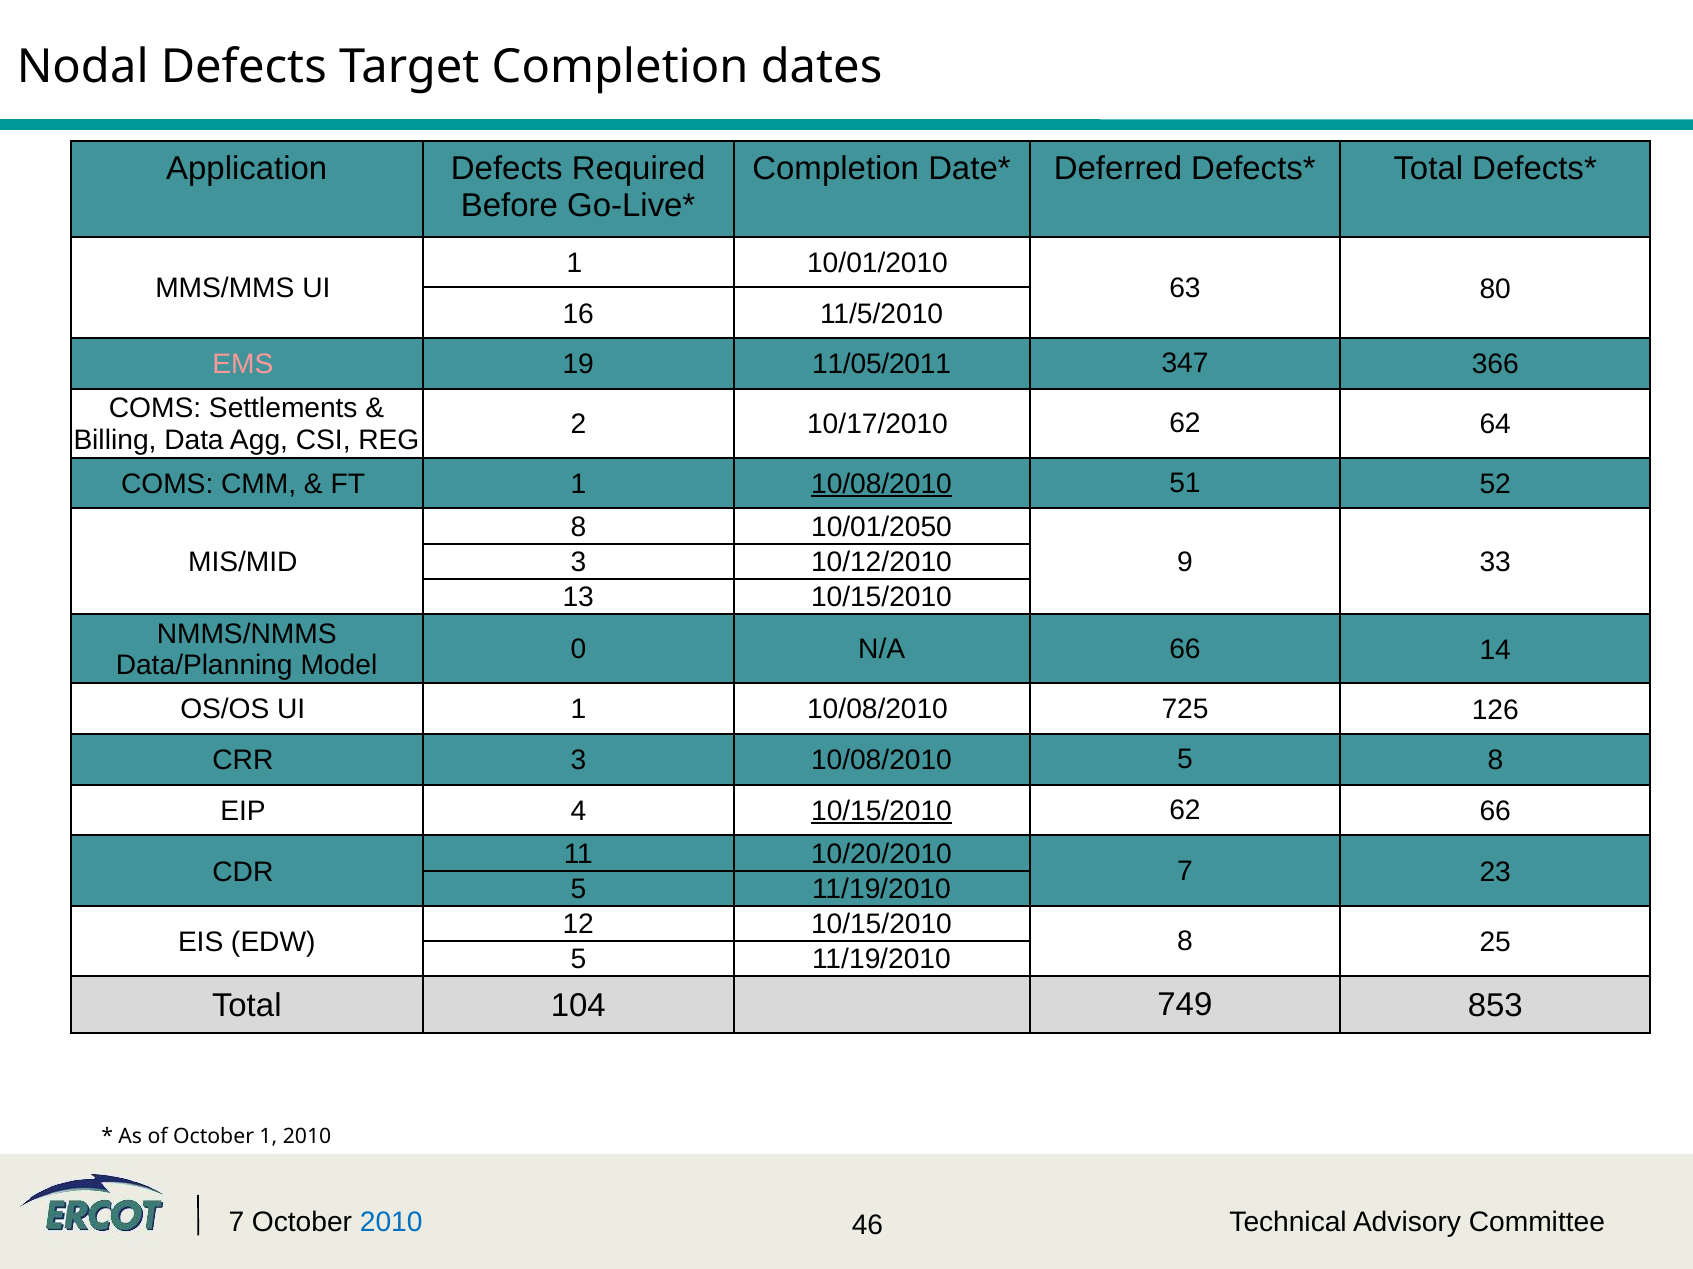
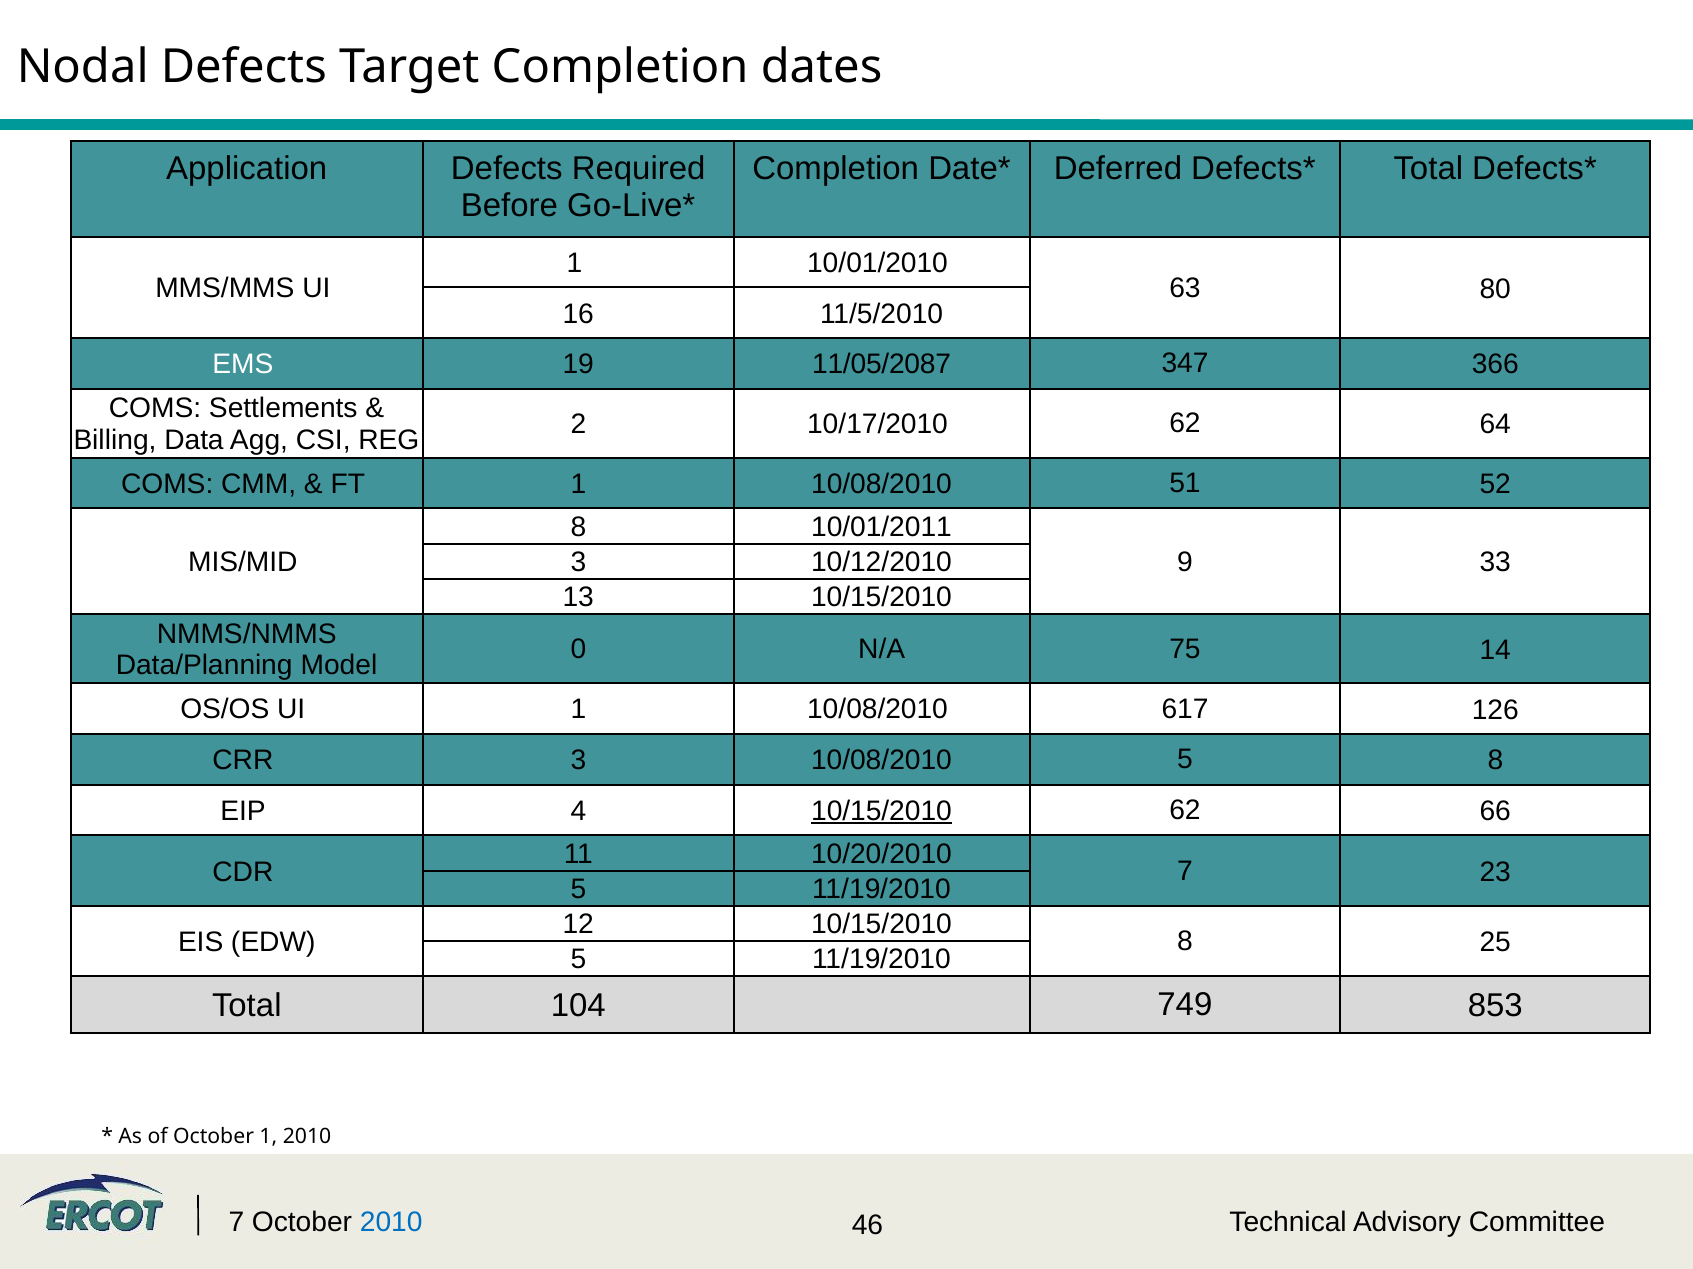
EMS colour: pink -> white (243, 365)
11/05/2011: 11/05/2011 -> 11/05/2087 (882, 365)
10/08/2010 underline: present -> none (881, 484)
10/01/2050: 10/01/2050 -> 10/01/2011 (881, 527)
N/A 66: 66 -> 75 (1185, 649)
725: 725 -> 617 (1185, 709)
